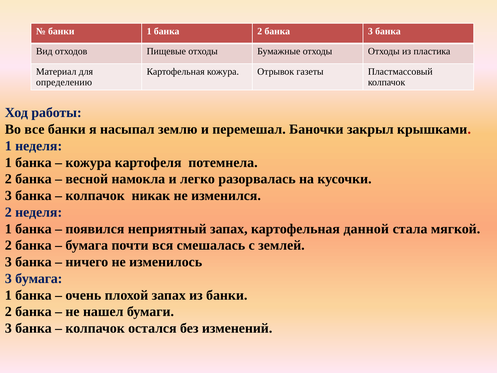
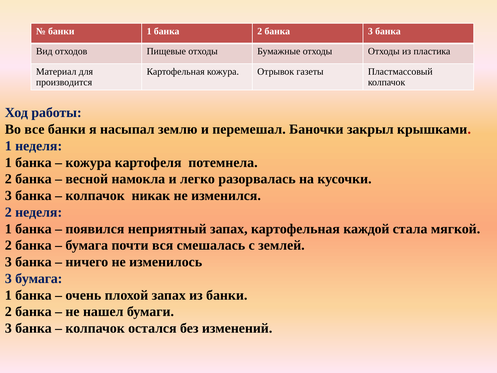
определению: определению -> производится (64, 82)
данной: данной -> каждой (366, 229)
